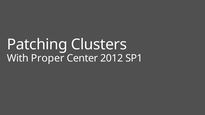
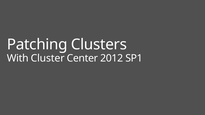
Proper: Proper -> Cluster (48, 58)
